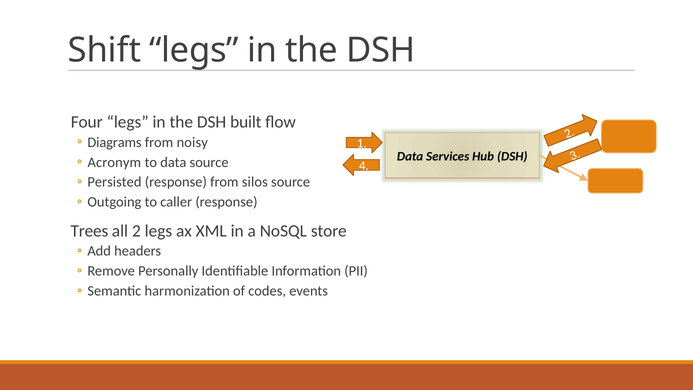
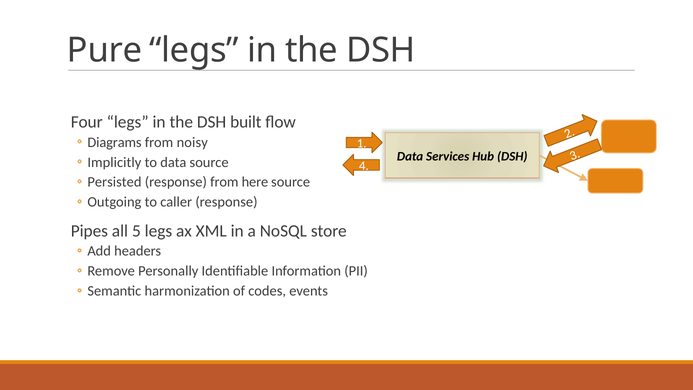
Shift: Shift -> Pure (104, 50)
Acronym: Acronym -> Implicitly (114, 162)
silos: silos -> here (255, 182)
Trees: Trees -> Pipes (89, 231)
all 2: 2 -> 5 (136, 231)
